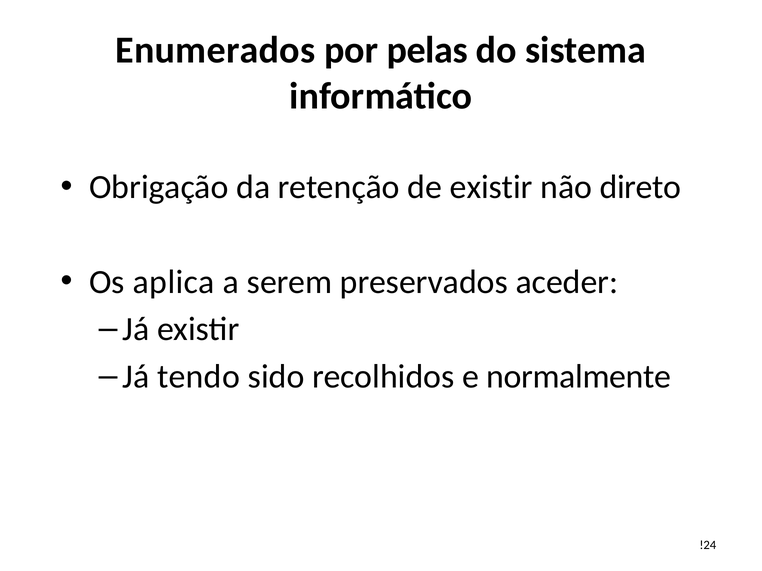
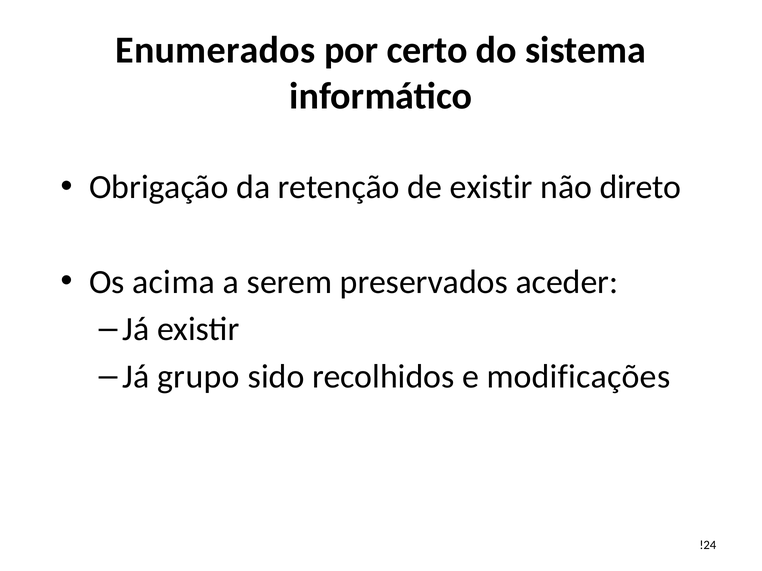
pelas: pelas -> certo (427, 50)
aplica: aplica -> acima (174, 282)
tendo: tendo -> grupo (198, 377)
normalmente: normalmente -> modificações (578, 377)
